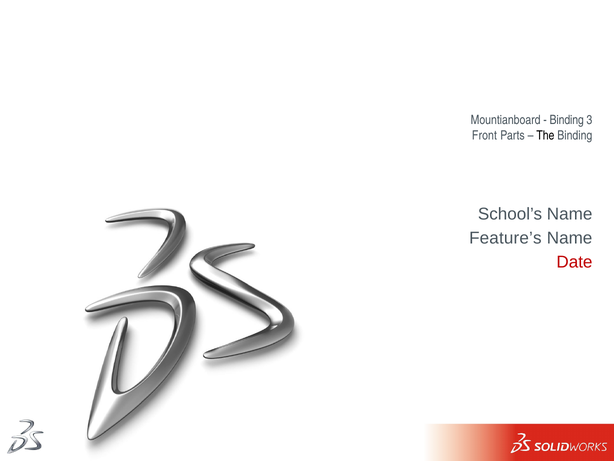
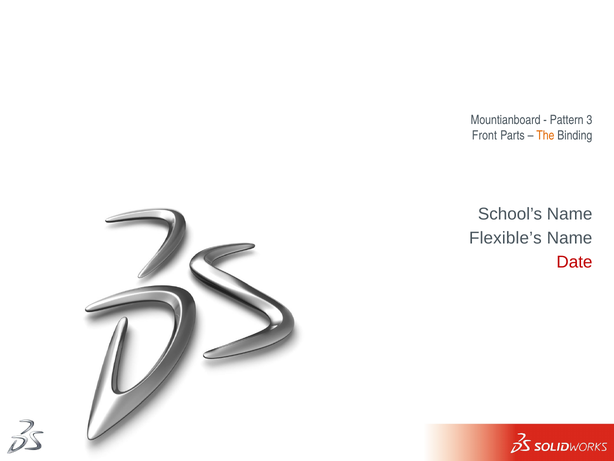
Binding: Binding -> Pattern (567, 120)
The colour: black -> orange (545, 135)
Feature’s: Feature’s -> Flexible’s (505, 238)
